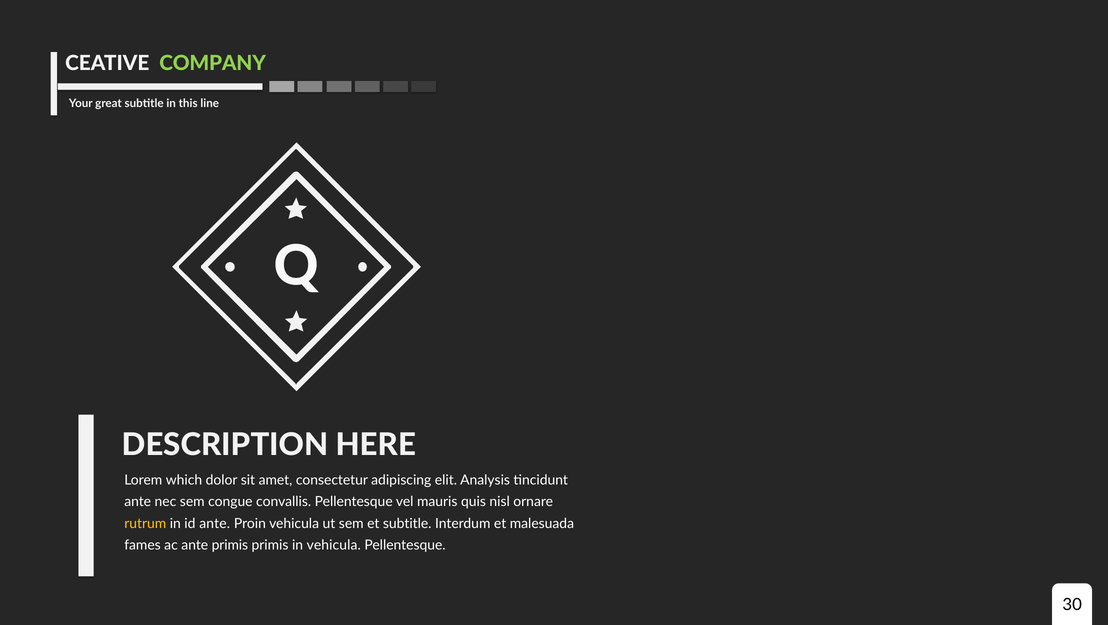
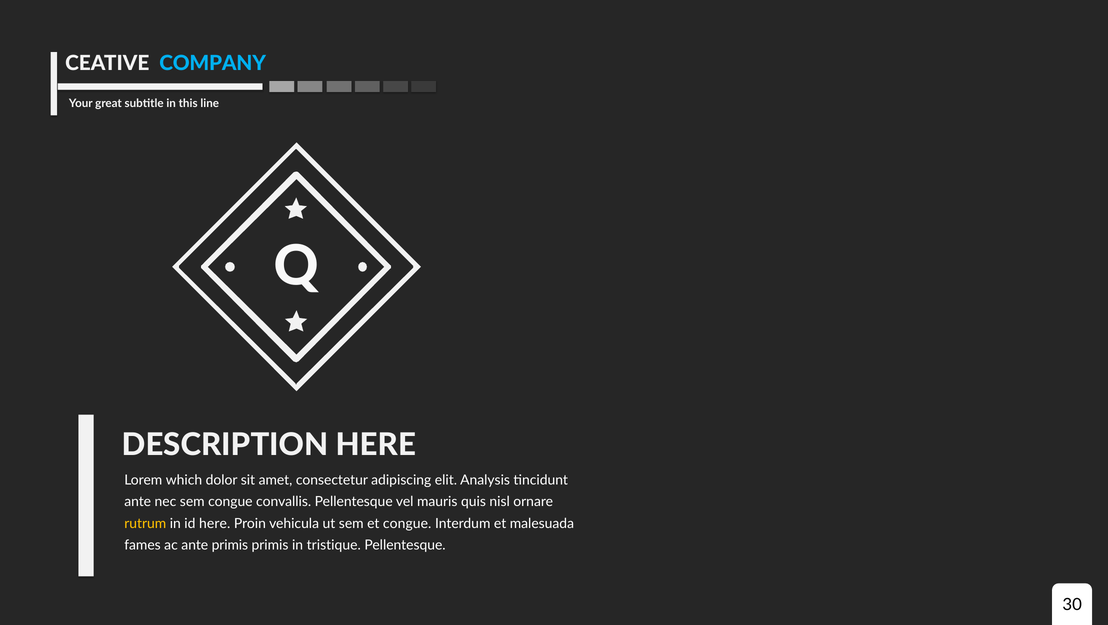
COMPANY colour: light green -> light blue (213, 63)
id ante: ante -> here (215, 523)
et subtitle: subtitle -> congue (407, 523)
in vehicula: vehicula -> tristique (334, 545)
